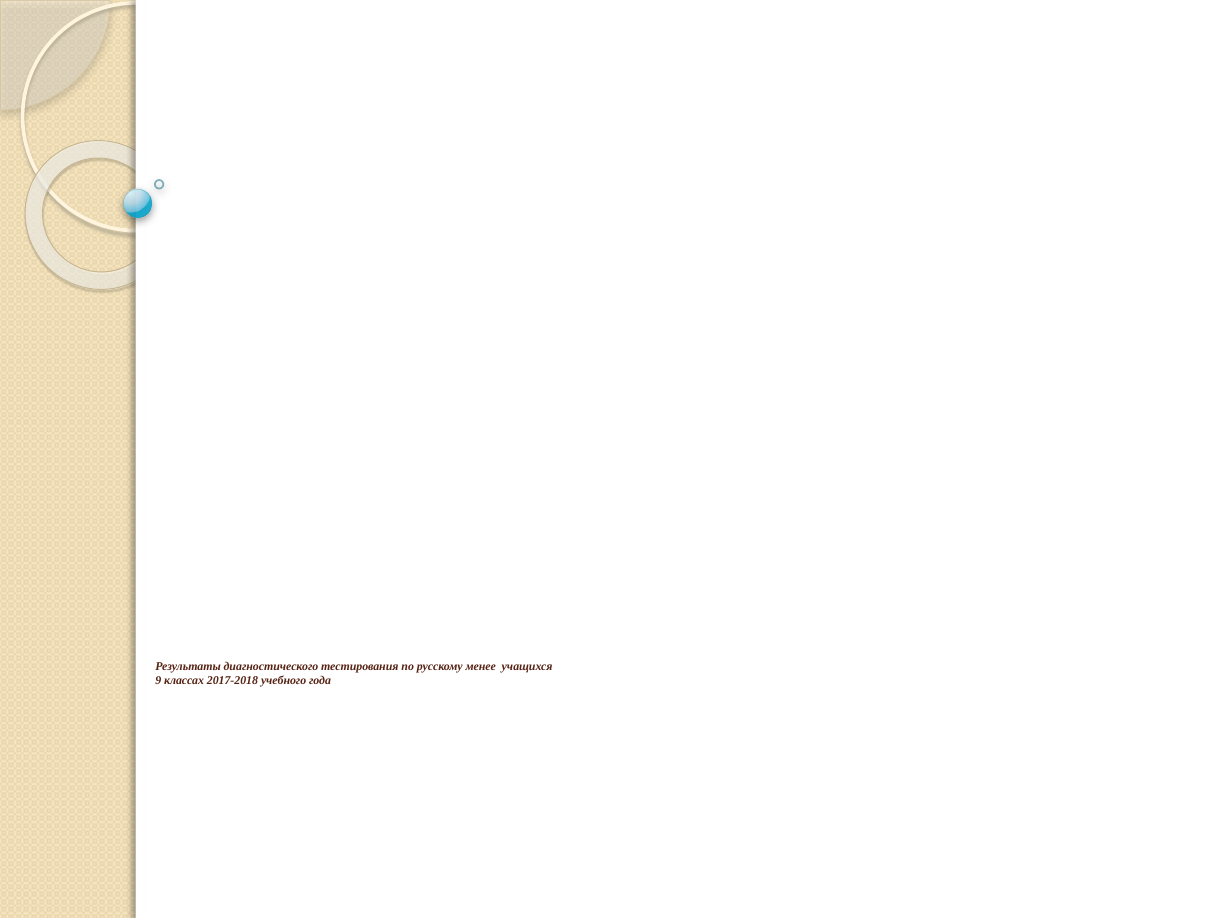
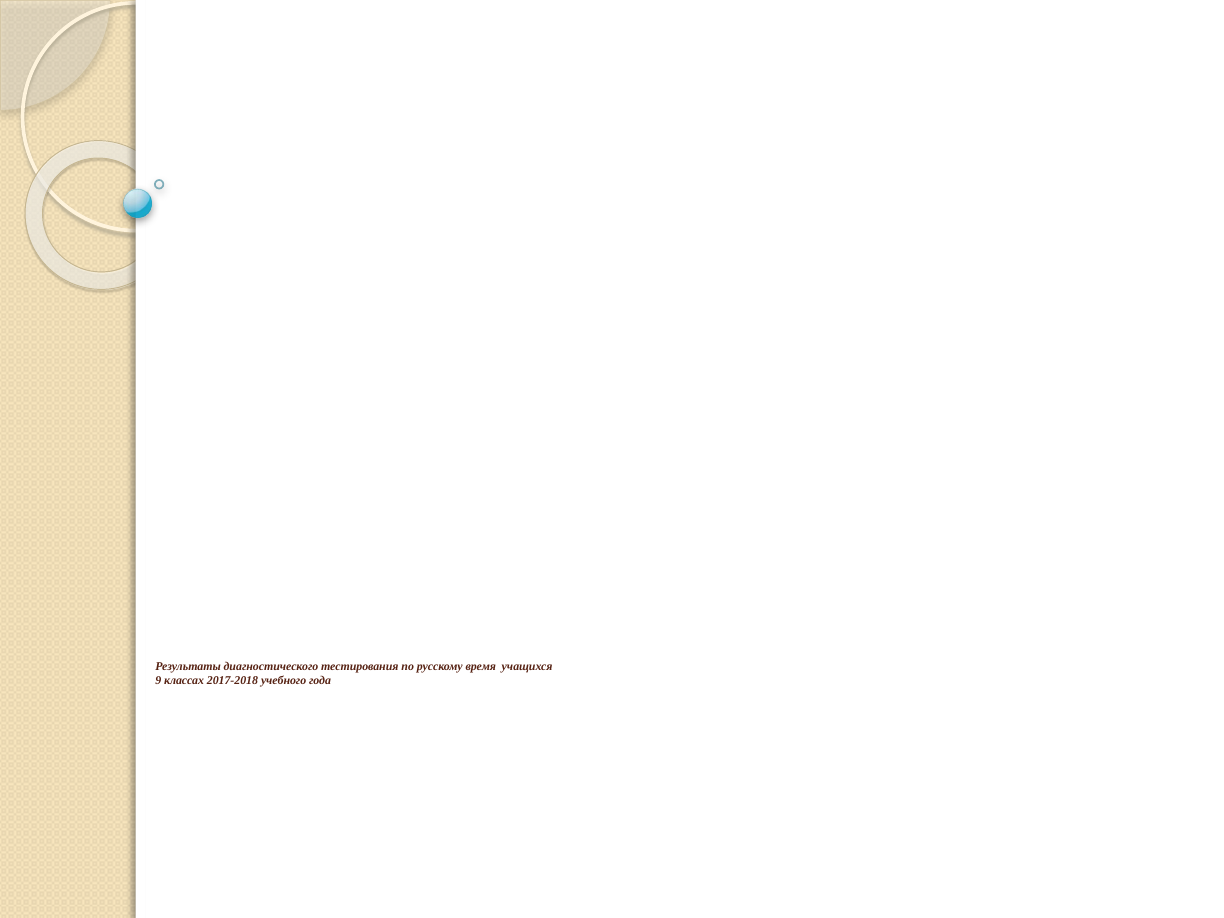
менее: менее -> время (481, 666)
